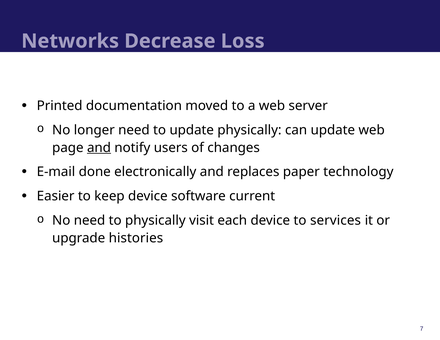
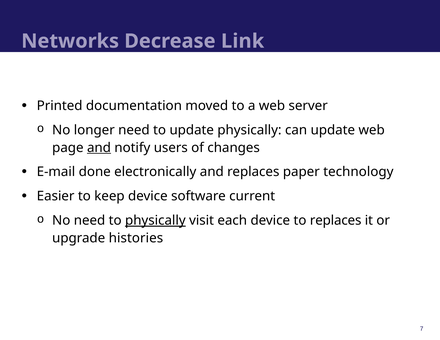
Loss: Loss -> Link (243, 41)
physically underline: none -> present (155, 220)
to services: services -> replaces (336, 220)
